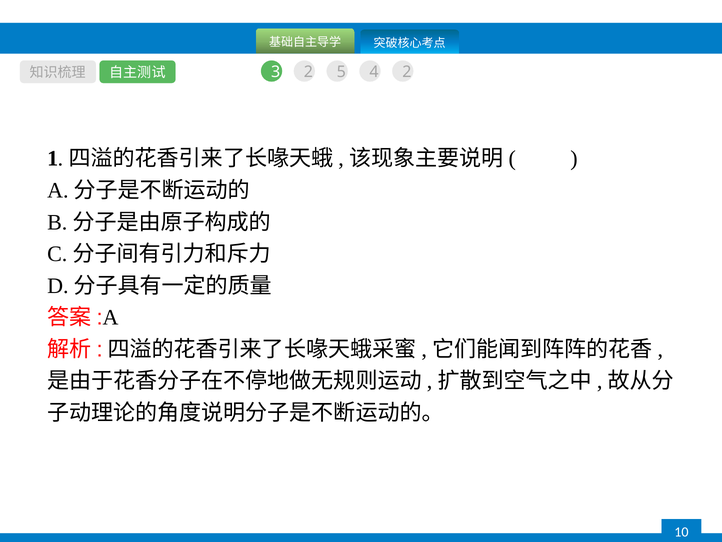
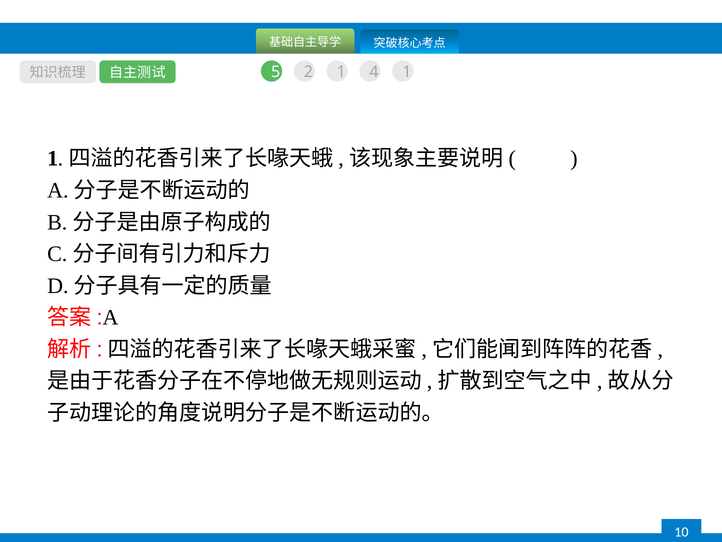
3: 3 -> 5 (276, 72)
2 5: 5 -> 1 (341, 72)
4 2: 2 -> 1 (407, 72)
